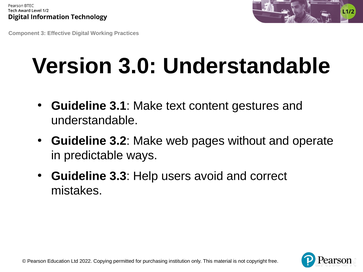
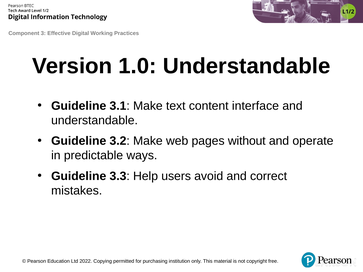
3.0: 3.0 -> 1.0 (138, 66)
gestures: gestures -> interface (255, 106)
